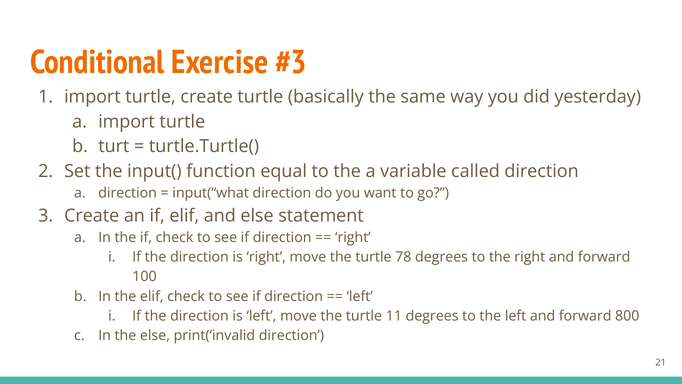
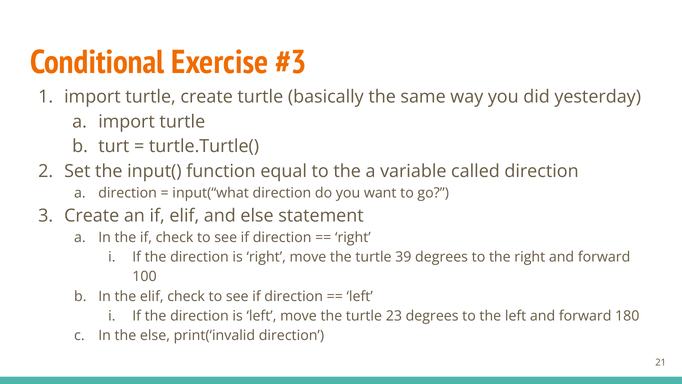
78: 78 -> 39 (403, 257)
11: 11 -> 23 (394, 316)
800: 800 -> 180 (627, 316)
